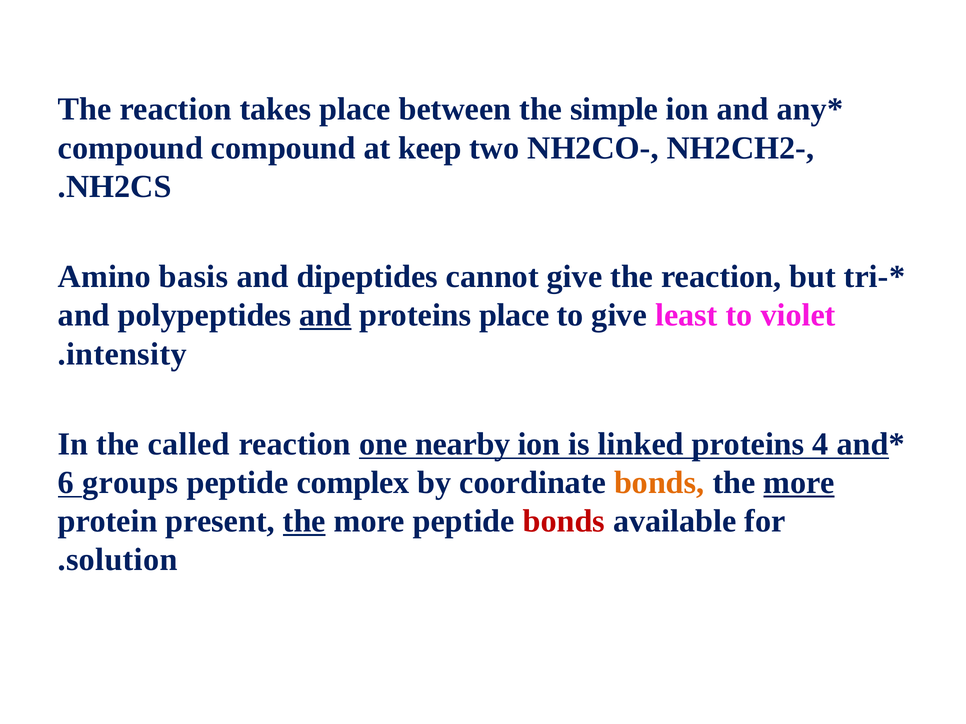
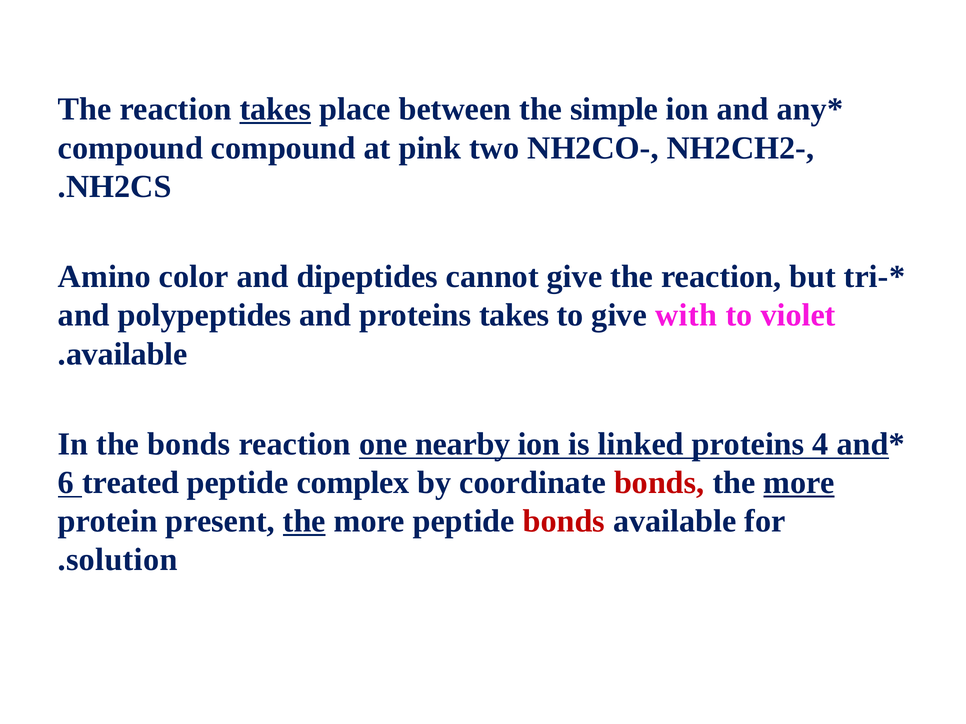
takes underline: none -> present (275, 109)
keep: keep -> pink (430, 148)
basis: basis -> color (194, 277)
and underline: present -> none (325, 315)
proteins place: place -> takes (514, 315)
least: least -> with (686, 315)
intensity: intensity -> available (127, 354)
the called: called -> bonds (189, 444)
groups: groups -> treated (131, 483)
bonds colour: orange -> red (659, 483)
